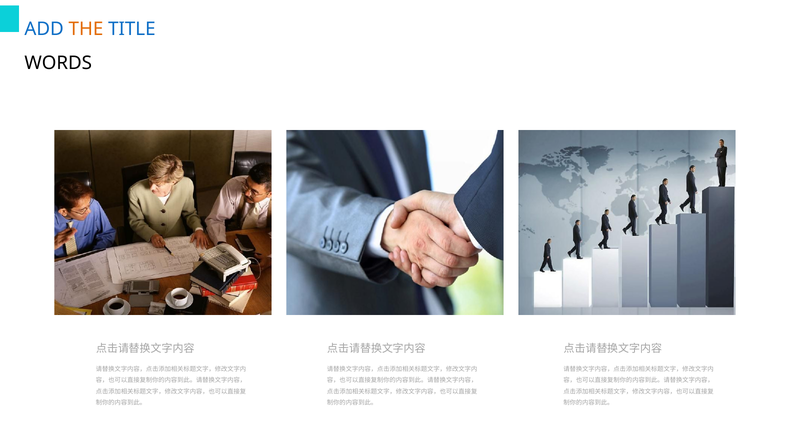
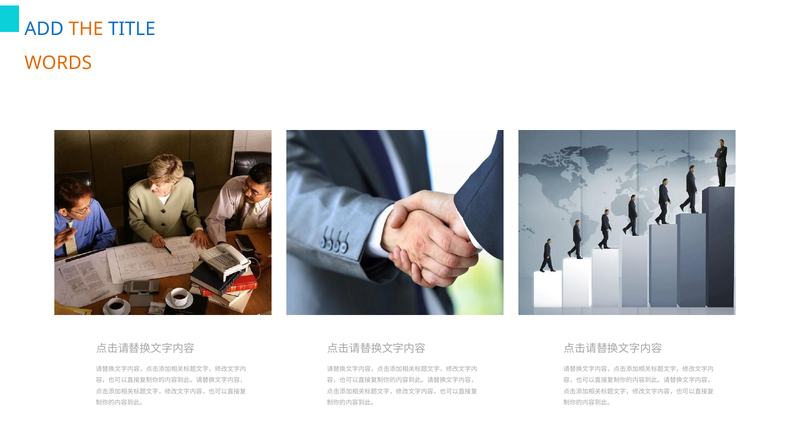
WORDS colour: black -> orange (58, 63)
